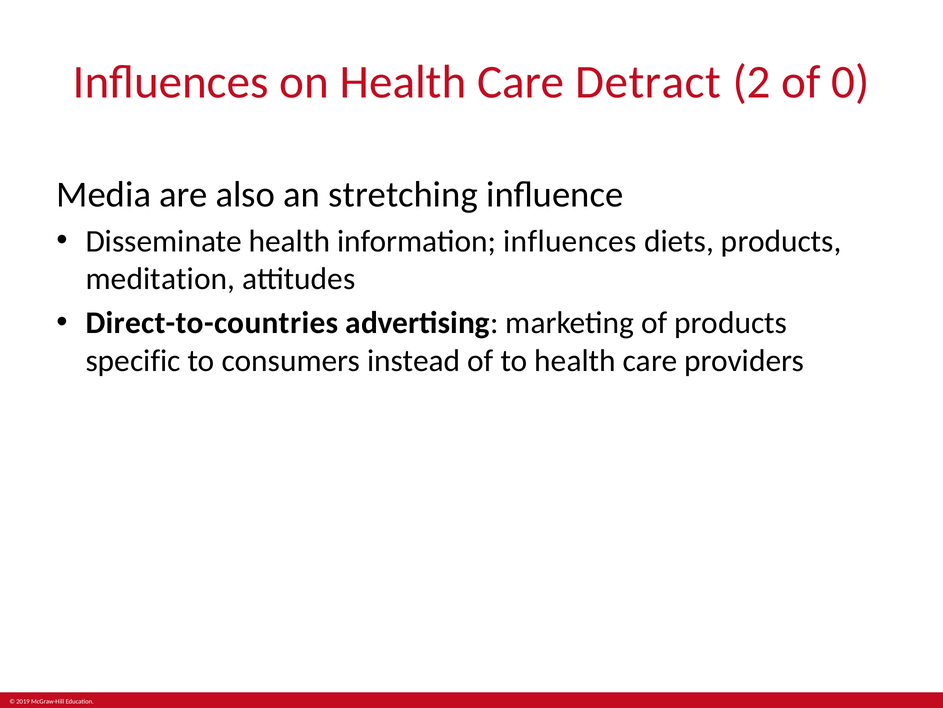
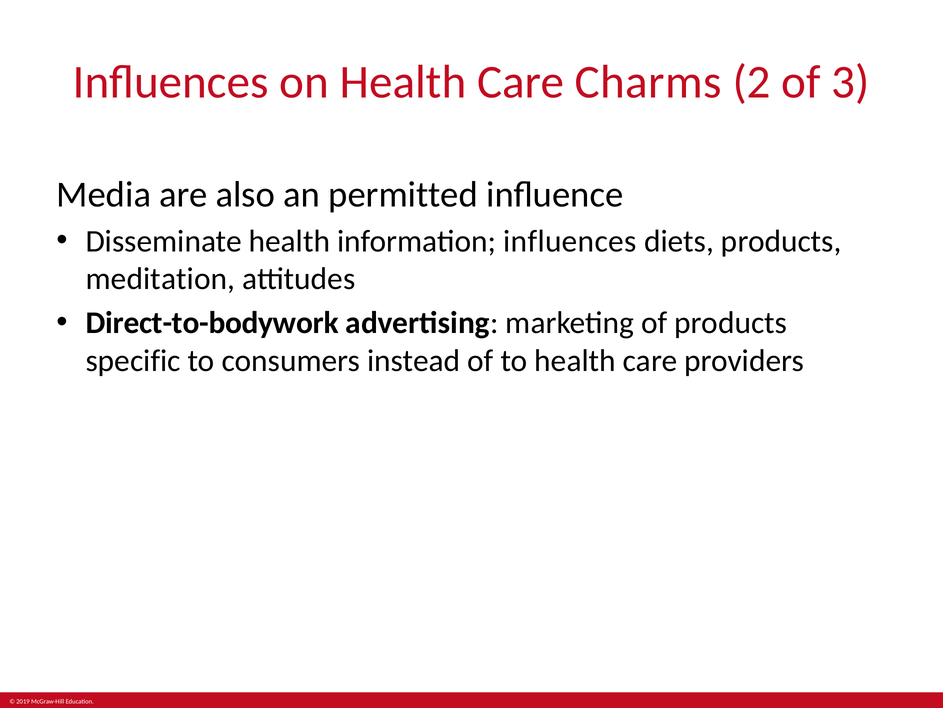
Detract: Detract -> Charms (648, 82)
0: 0 -> 3 (850, 82)
stretching: stretching -> permitted (403, 194)
Direct-to-countries: Direct-to-countries -> Direct-to-bodywork (212, 323)
